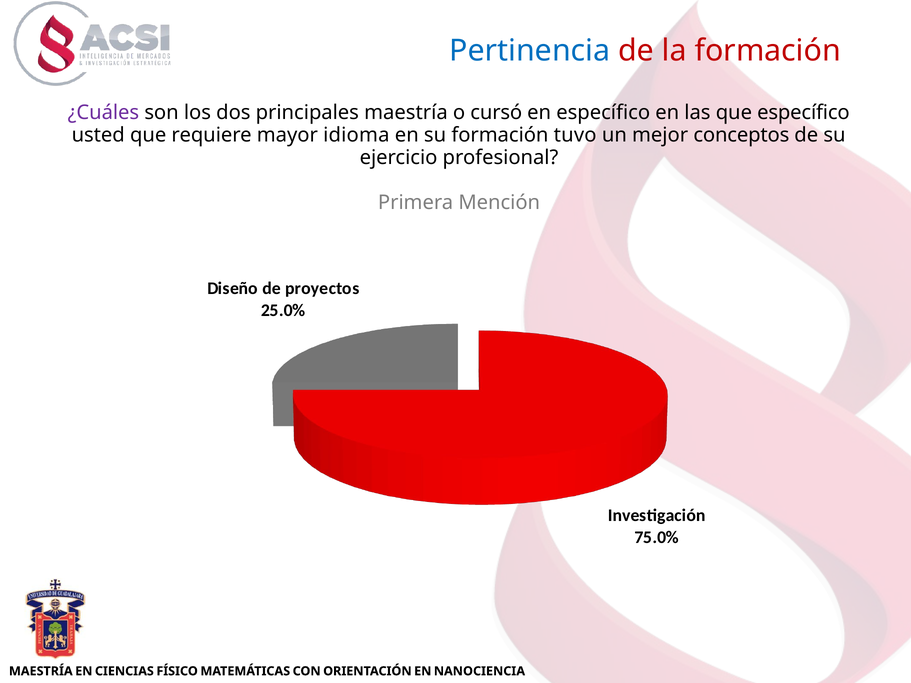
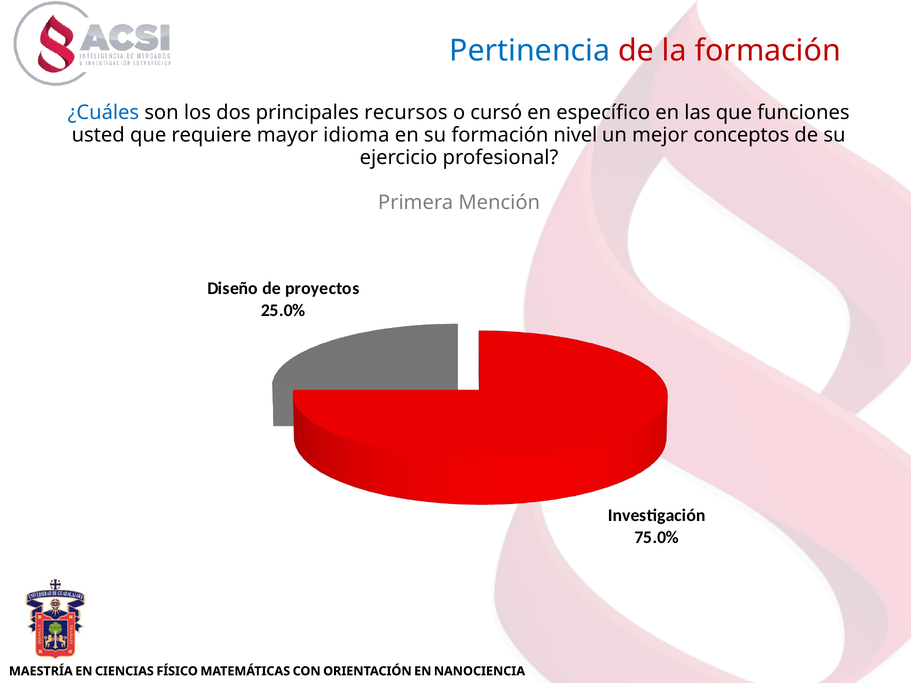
¿Cuáles colour: purple -> blue (103, 112)
principales maestría: maestría -> recursos (406, 112)
que específico: específico -> funciones (803, 112)
tuvo: tuvo -> nivel (575, 135)
